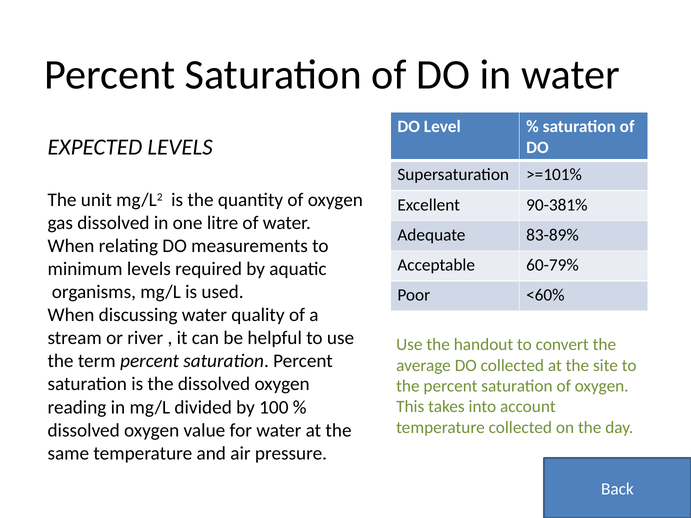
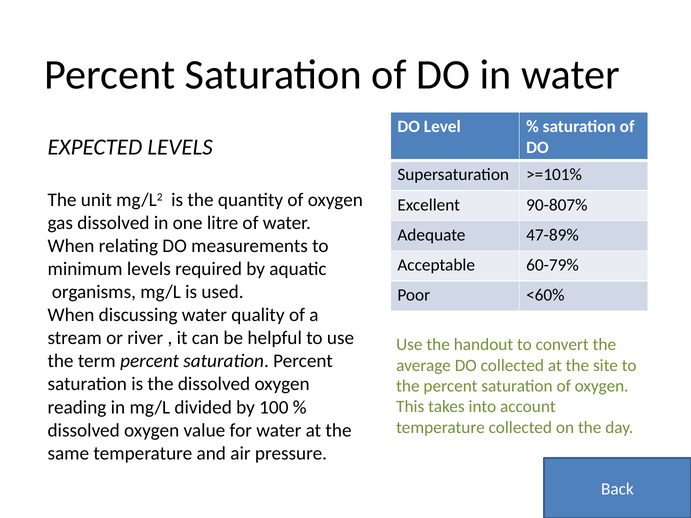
90-381%: 90-381% -> 90-807% (557, 205)
83-89%: 83-89% -> 47-89% (553, 235)
